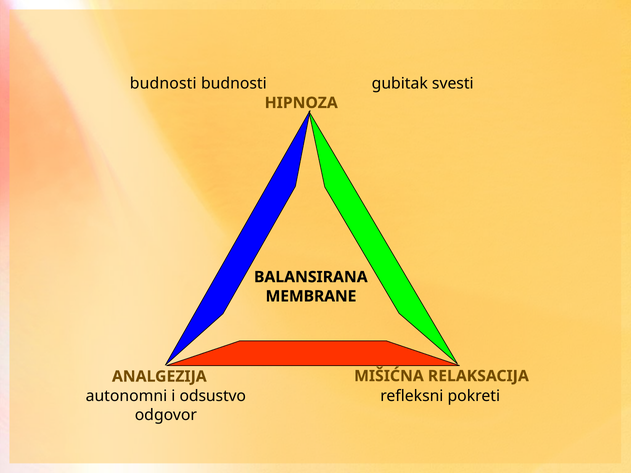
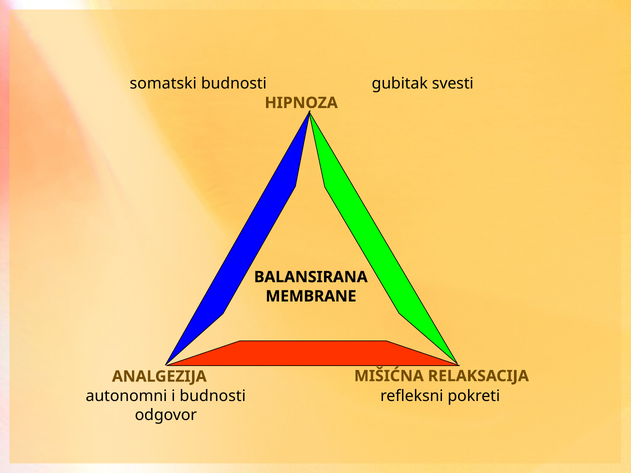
budnosti: budnosti -> somatski (163, 83)
i odsustvo: odsustvo -> budnosti (213, 396)
